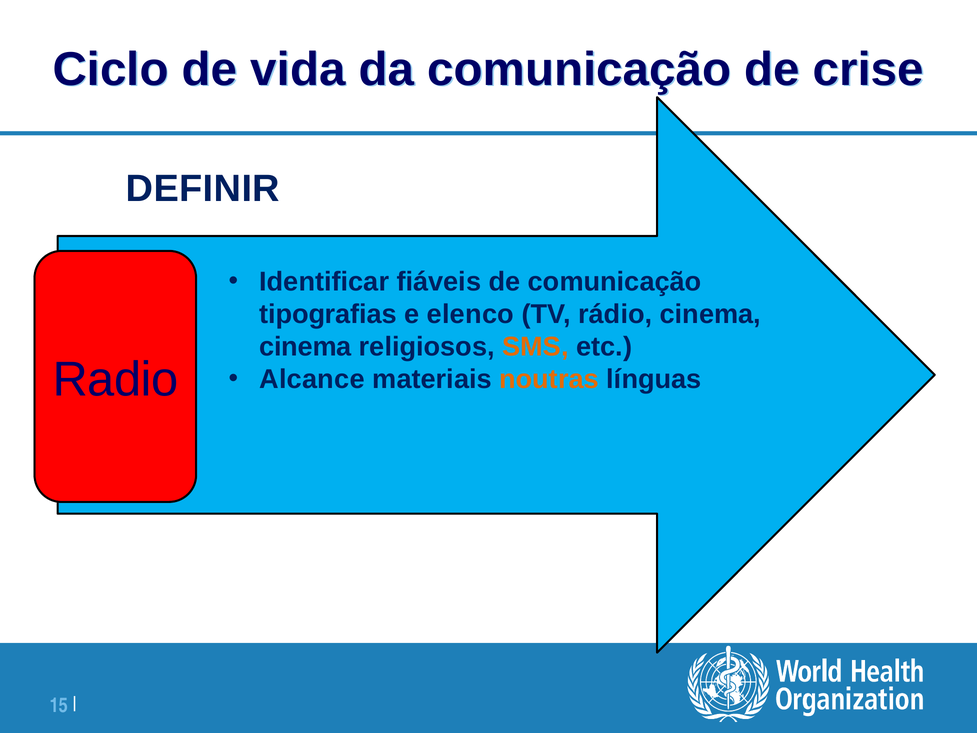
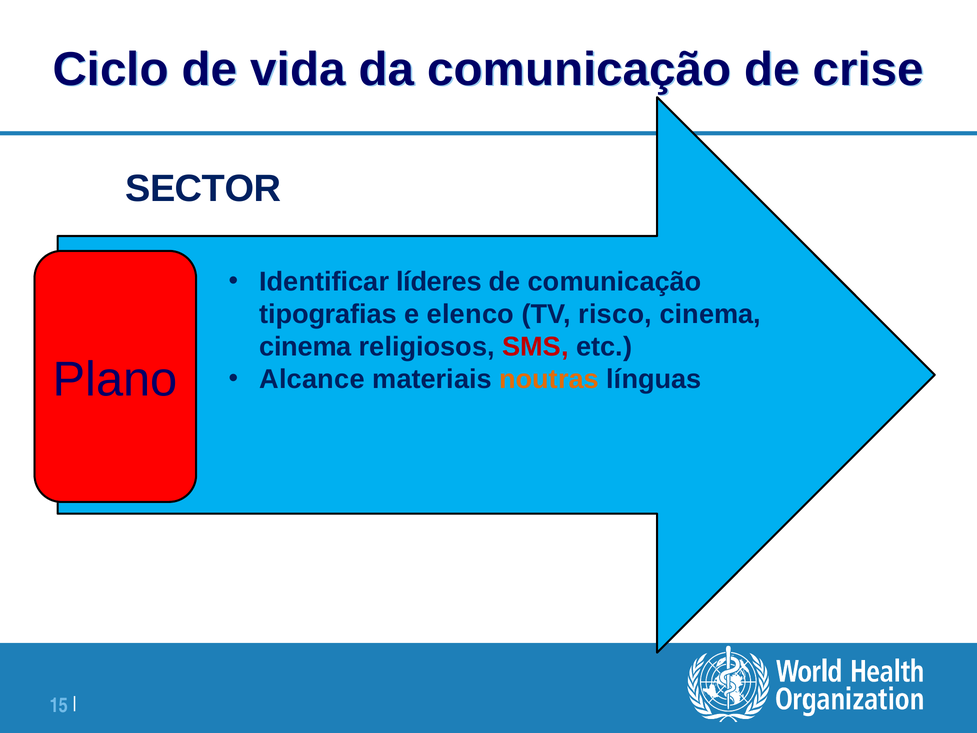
DEFINIR: DEFINIR -> SECTOR (203, 189)
fiáveis: fiáveis -> líderes (439, 282)
rádio: rádio -> risco (615, 314)
SMS colour: orange -> red (535, 347)
Radio: Radio -> Plano (115, 380)
